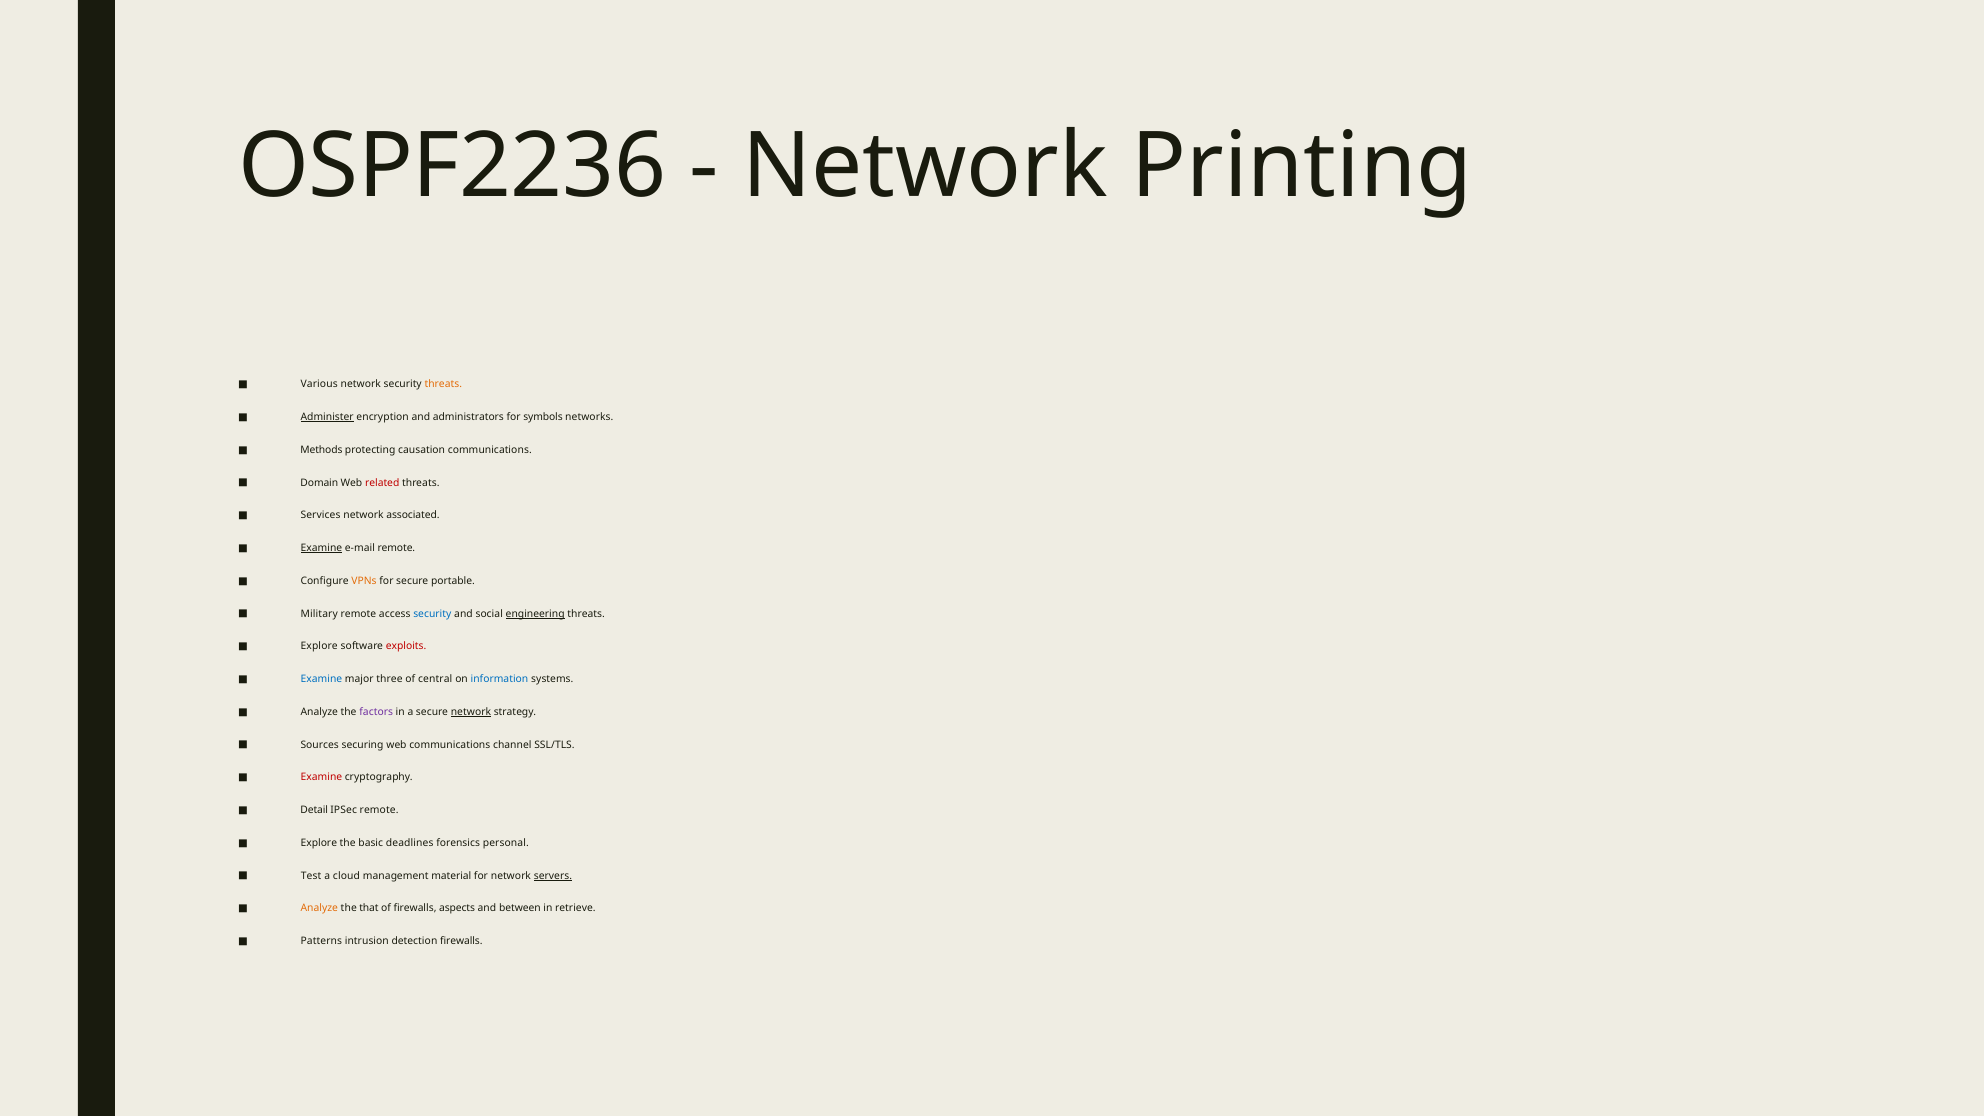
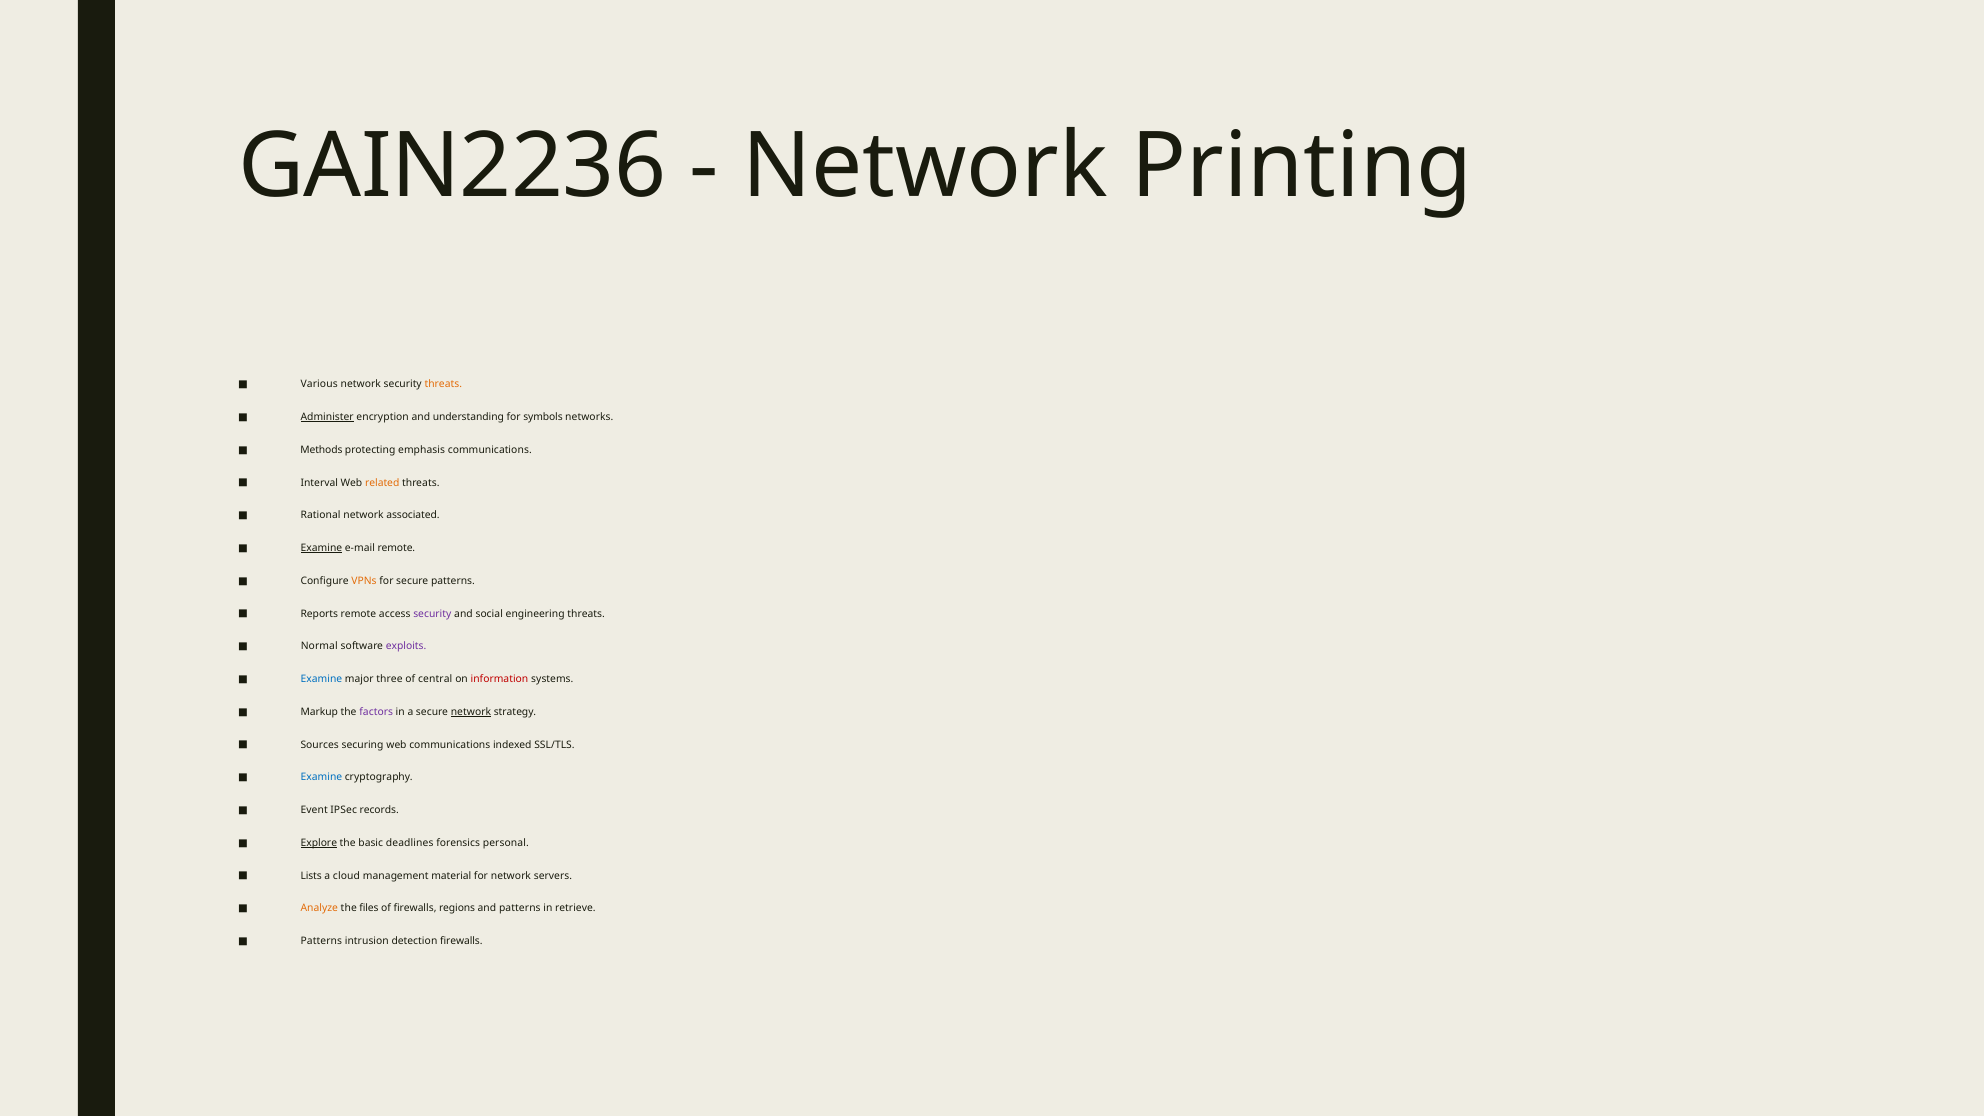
OSPF2236: OSPF2236 -> GAIN2236 (452, 167)
administrators: administrators -> understanding (468, 417)
causation: causation -> emphasis (422, 450)
Domain: Domain -> Interval (319, 483)
related colour: red -> orange (382, 483)
Services: Services -> Rational (321, 515)
secure portable: portable -> patterns (453, 581)
Military: Military -> Reports (319, 614)
security colour: blue -> purple (432, 614)
engineering underline: present -> none (535, 614)
Explore: Explore -> Normal (319, 646)
exploits colour: red -> purple (406, 646)
information colour: blue -> red (499, 679)
Analyze: Analyze -> Markup (319, 712)
channel: channel -> indexed (512, 745)
Examine colour: red -> blue (321, 777)
Detail: Detail -> Event (314, 810)
IPSec remote: remote -> records (379, 810)
Explore underline: none -> present (319, 843)
Test: Test -> Lists (311, 876)
servers underline: present -> none (553, 876)
that: that -> files (369, 908)
aspects: aspects -> regions (457, 908)
and between: between -> patterns (520, 908)
